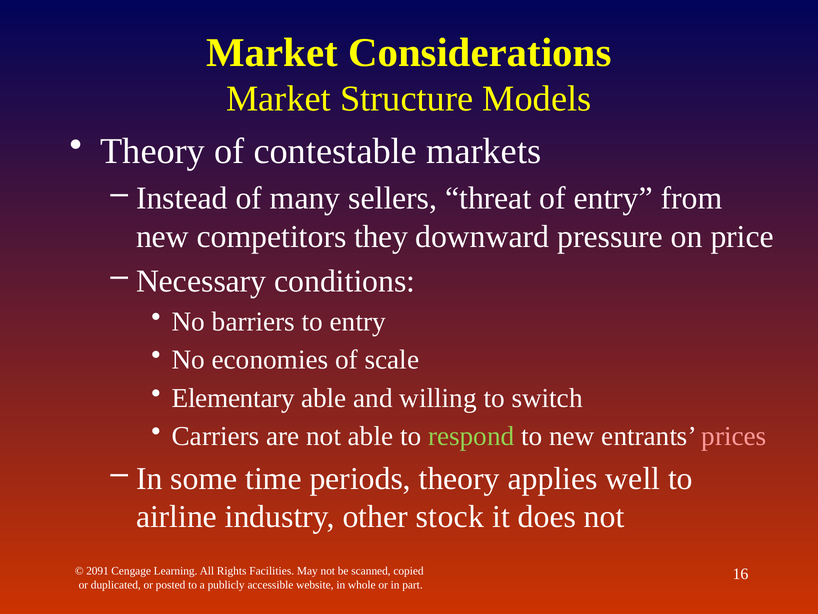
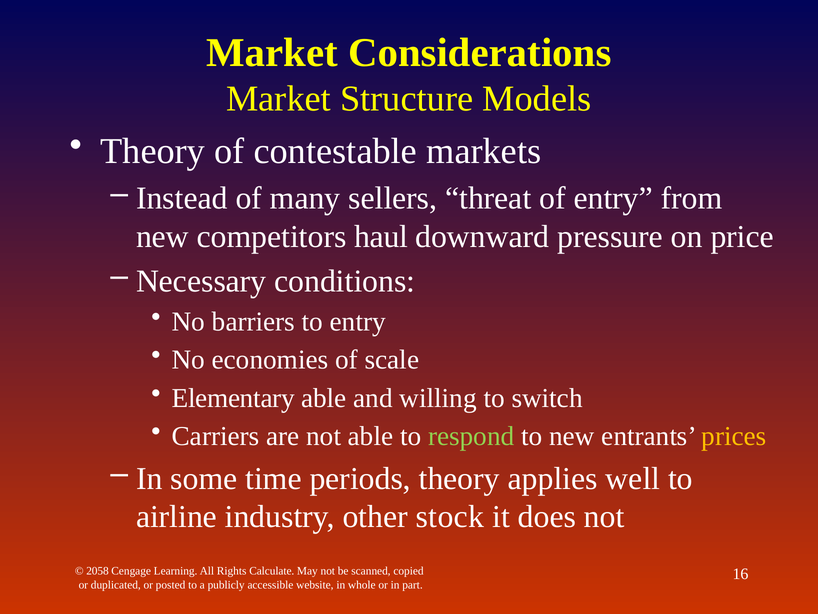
they: they -> haul (381, 236)
prices colour: pink -> yellow (734, 436)
2091: 2091 -> 2058 (98, 571)
Facilities: Facilities -> Calculate (272, 571)
